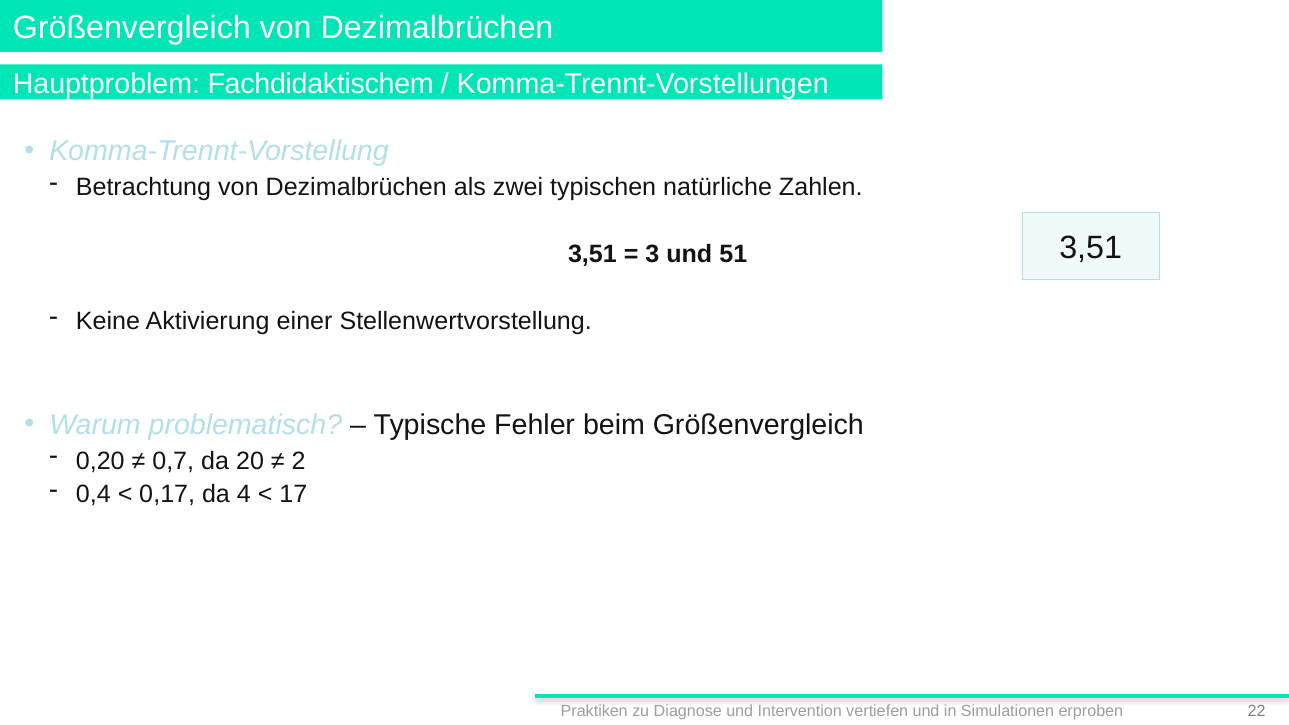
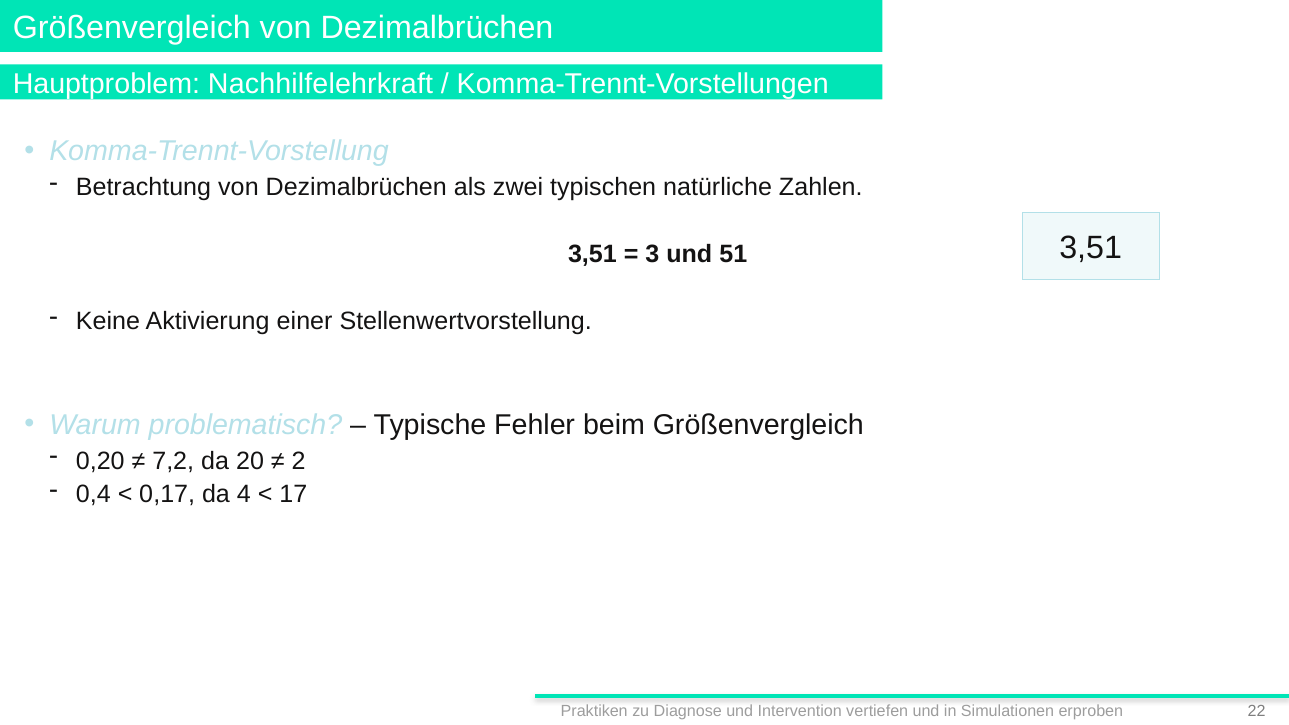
Fachdidaktischem: Fachdidaktischem -> Nachhilfelehrkraft (320, 84)
0,7: 0,7 -> 7,2 (173, 461)
